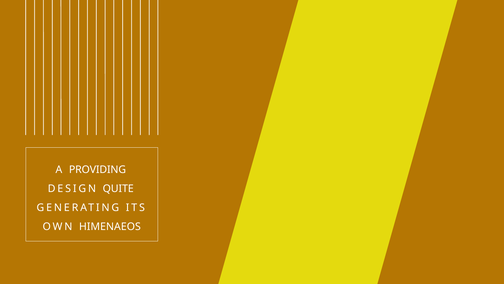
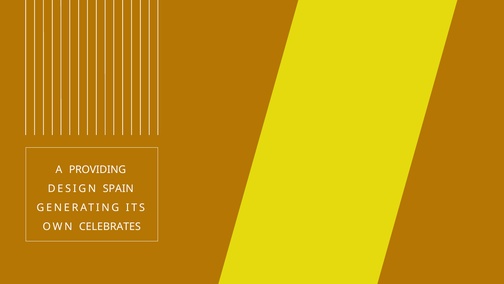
QUITE: QUITE -> SPAIN (118, 188)
HIMENAEOS: HIMENAEOS -> CELEBRATES (110, 226)
